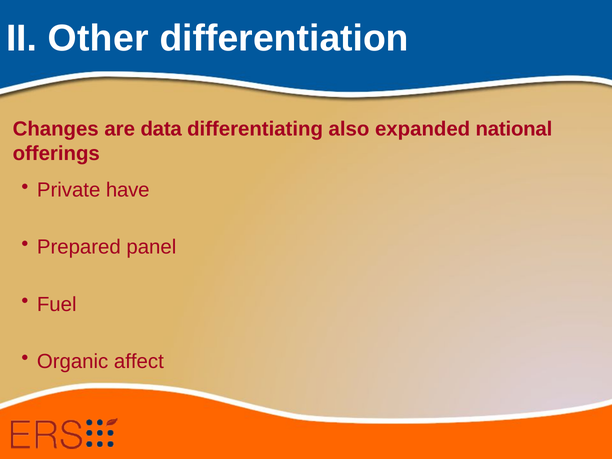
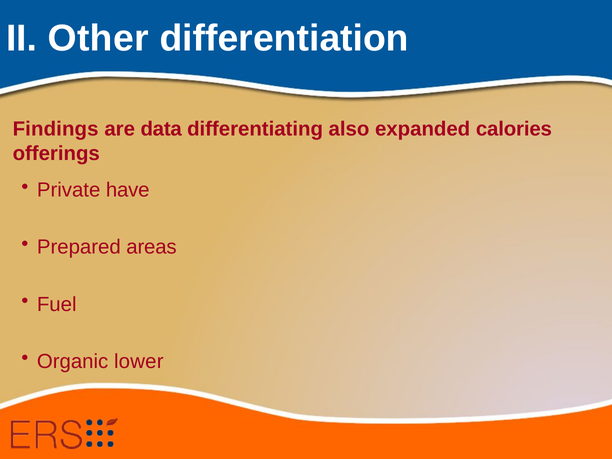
Changes: Changes -> Findings (56, 129)
national: national -> calories (514, 129)
panel: panel -> areas (151, 247)
affect: affect -> lower (139, 361)
